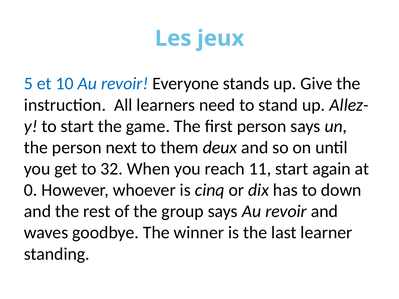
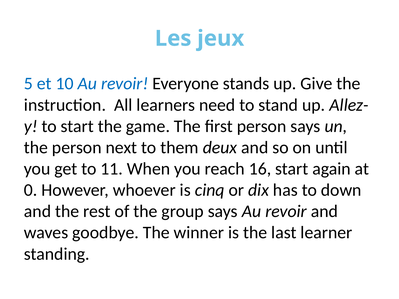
32: 32 -> 11 (112, 169)
11: 11 -> 16 (260, 169)
